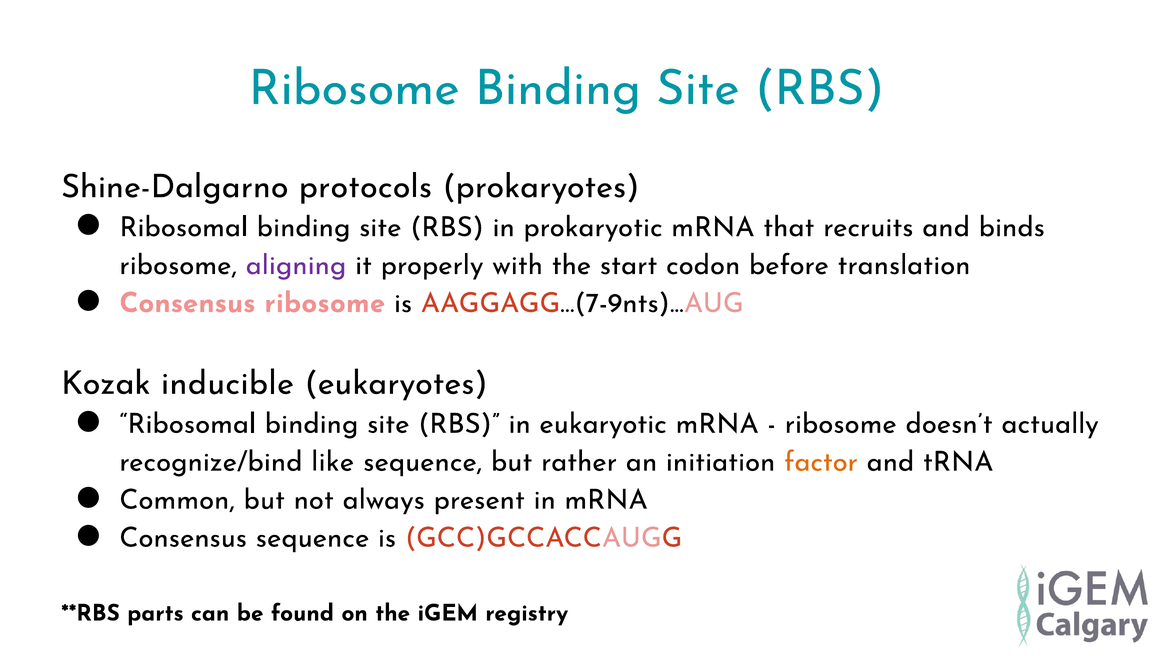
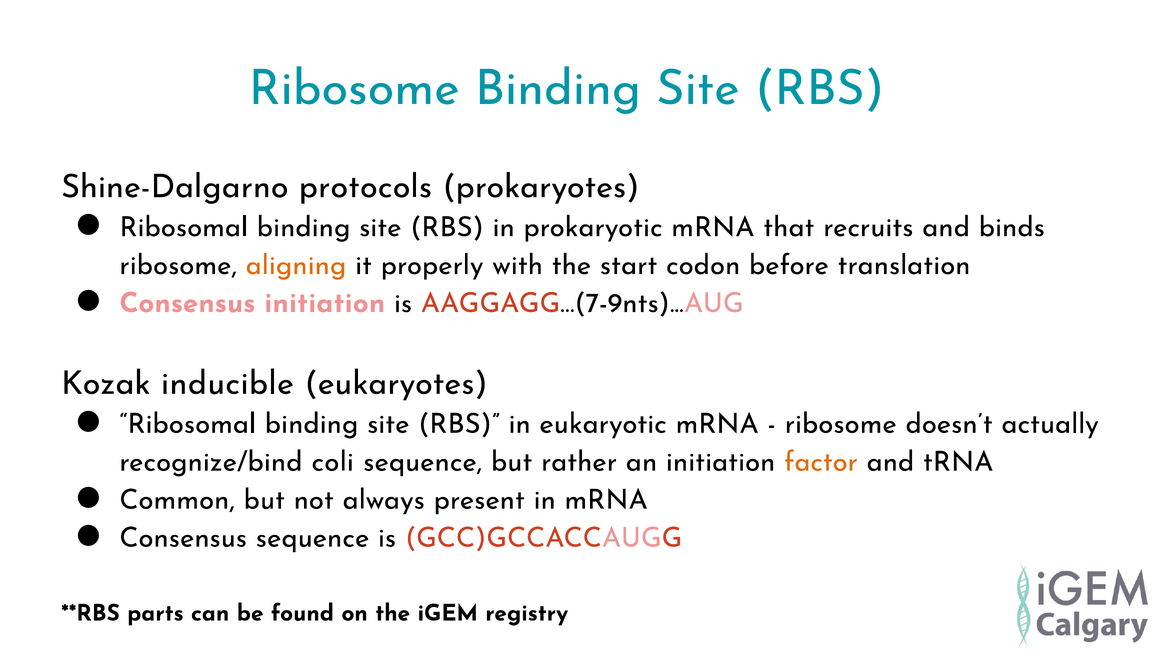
aligning colour: purple -> orange (296, 265)
Consensus ribosome: ribosome -> initiation (325, 303)
like: like -> coli (333, 462)
